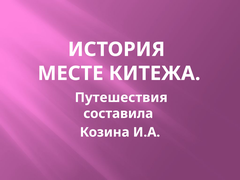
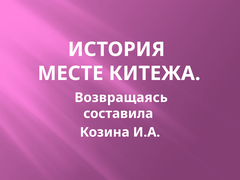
Путешествия: Путешествия -> Возвращаясь (121, 98)
